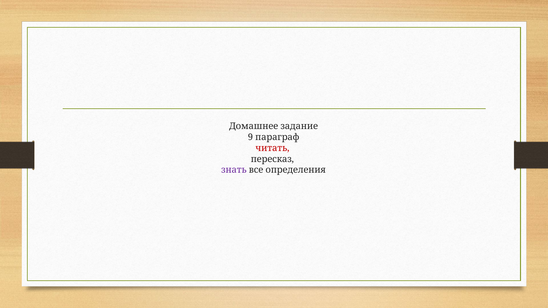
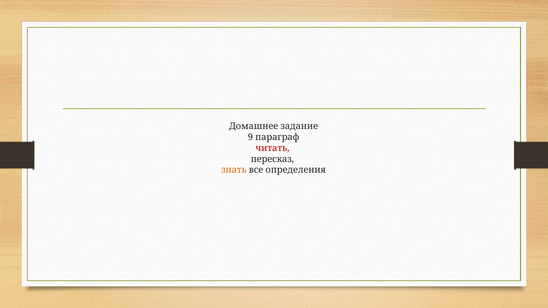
знать colour: purple -> orange (234, 170)
